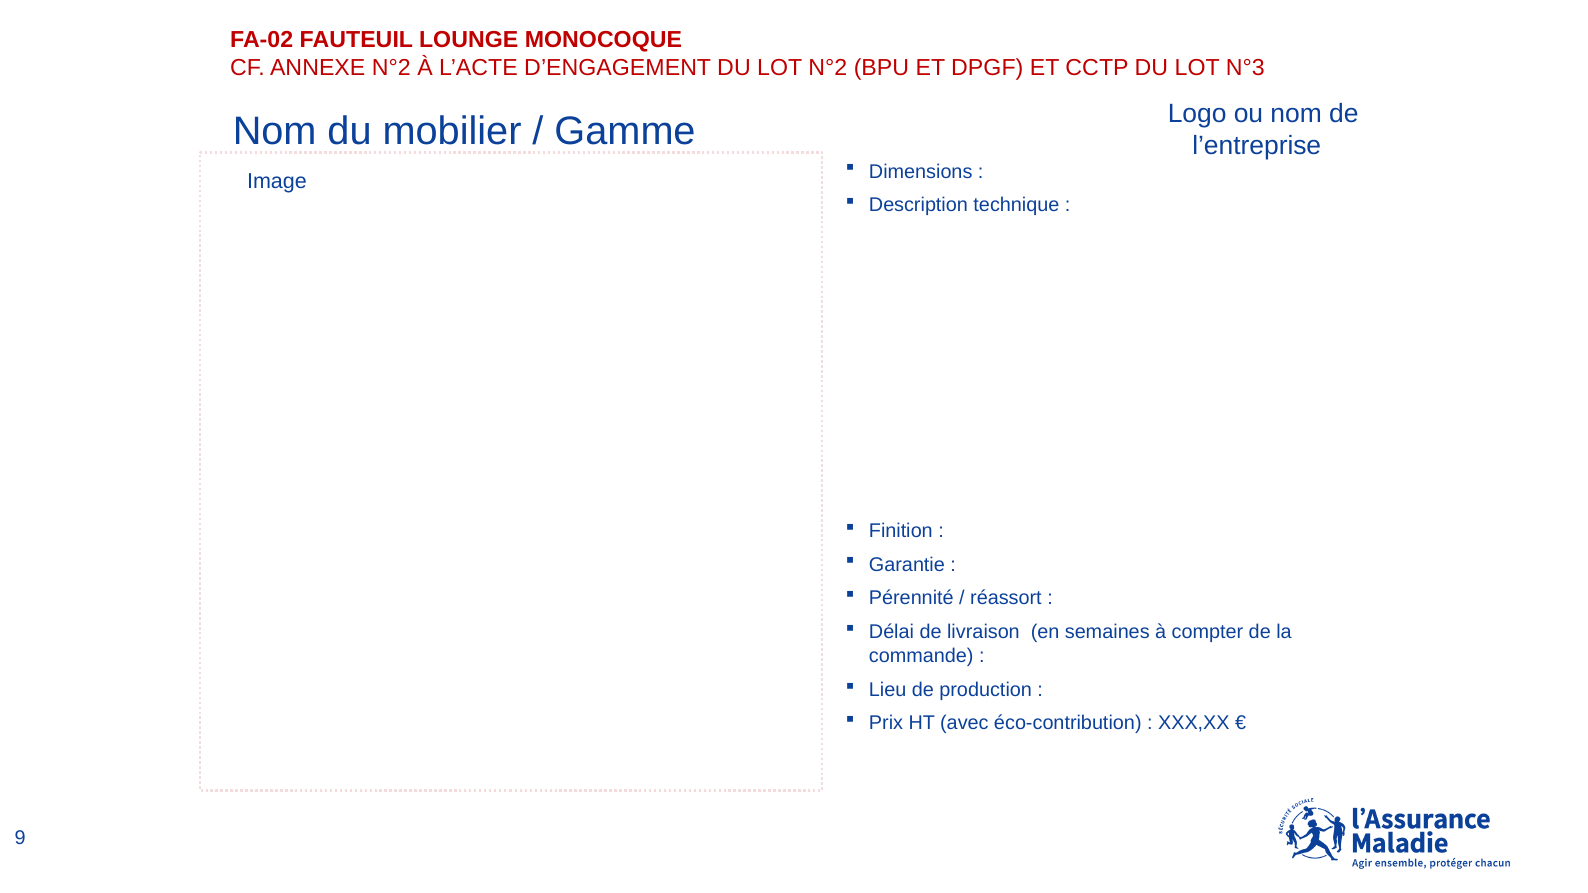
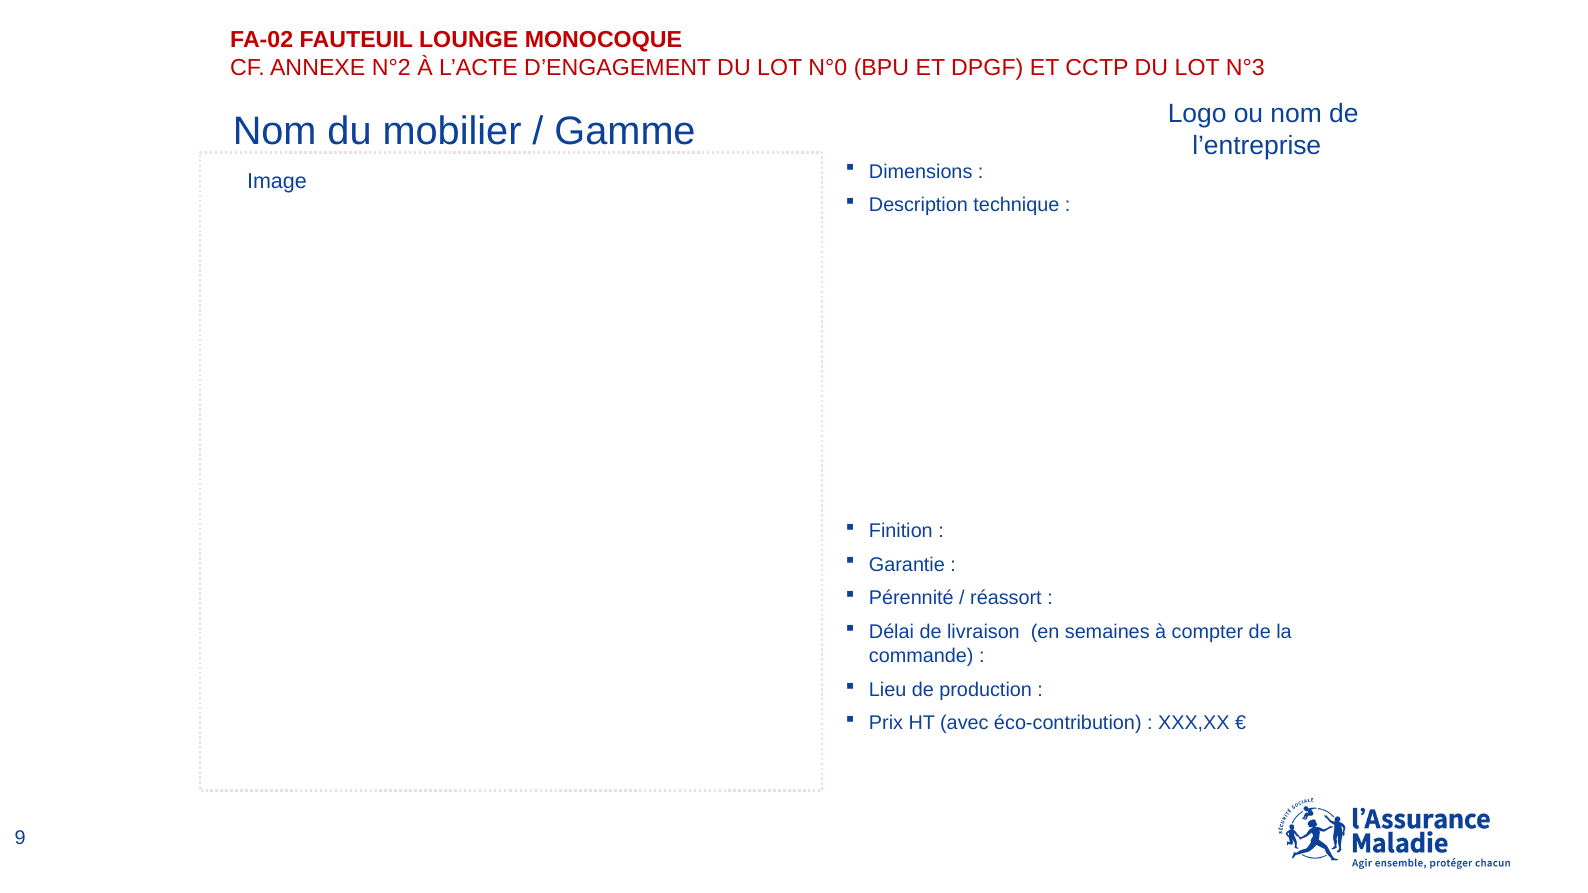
LOT N°2: N°2 -> N°0 (828, 68)
